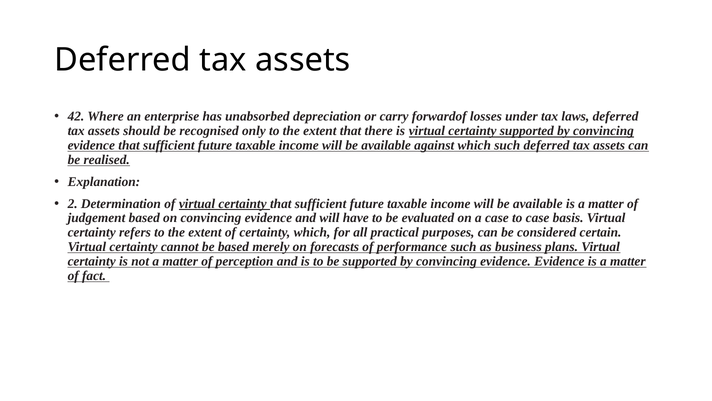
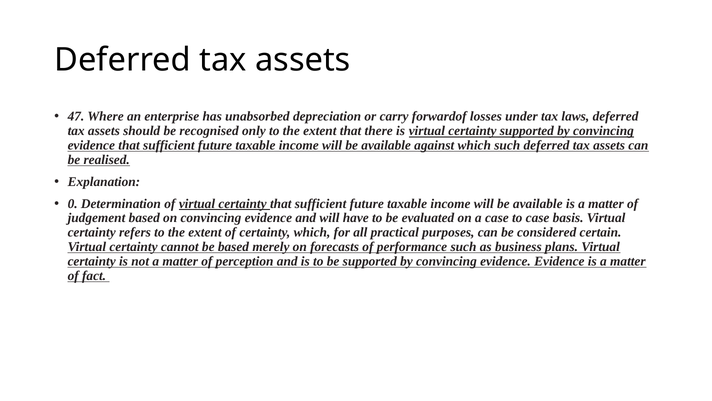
42: 42 -> 47 (76, 116)
2: 2 -> 0 (73, 203)
